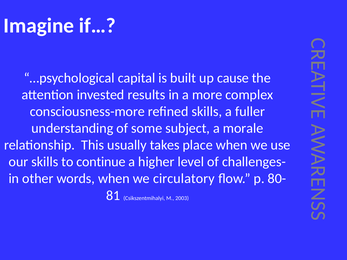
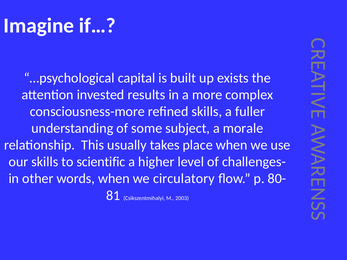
cause: cause -> exists (233, 78)
continue: continue -> scientific (101, 162)
